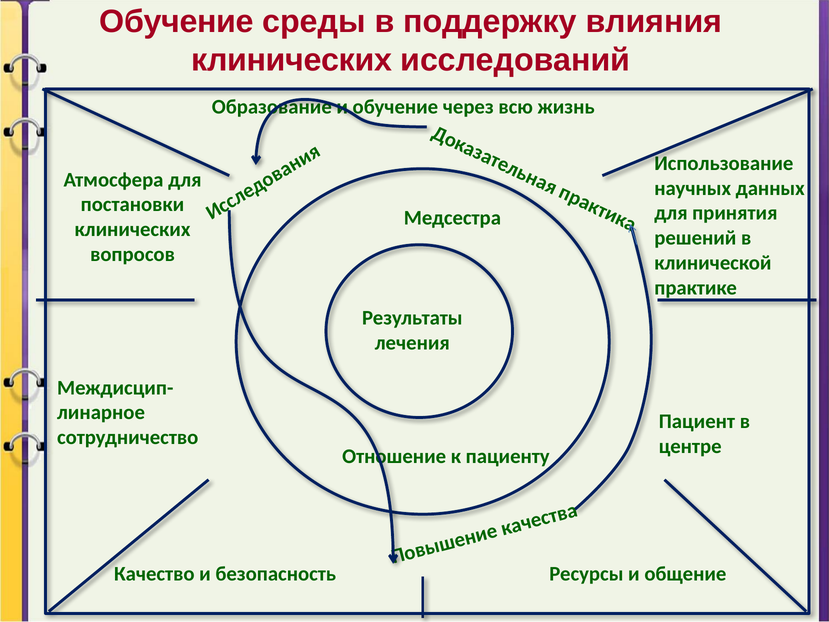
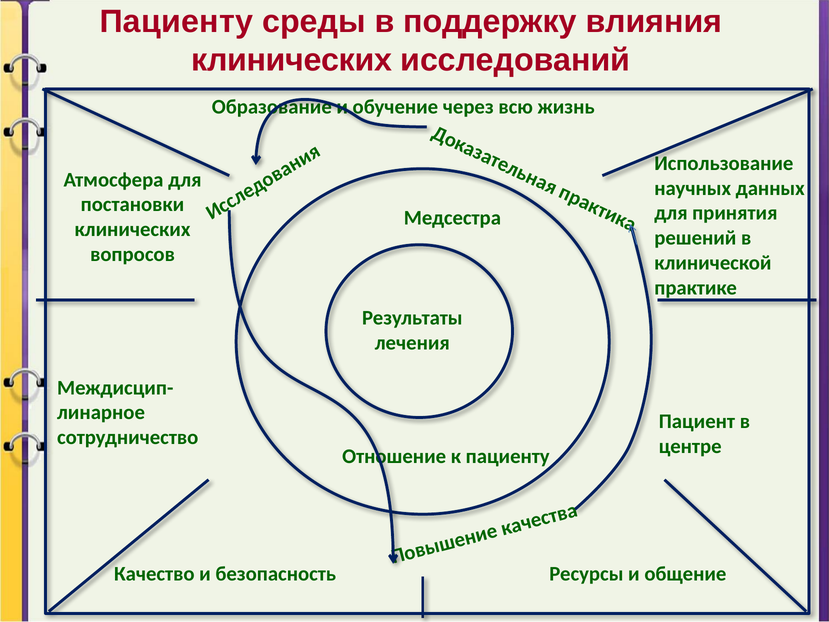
Обучение: Обучение -> Пациенту (176, 22)
